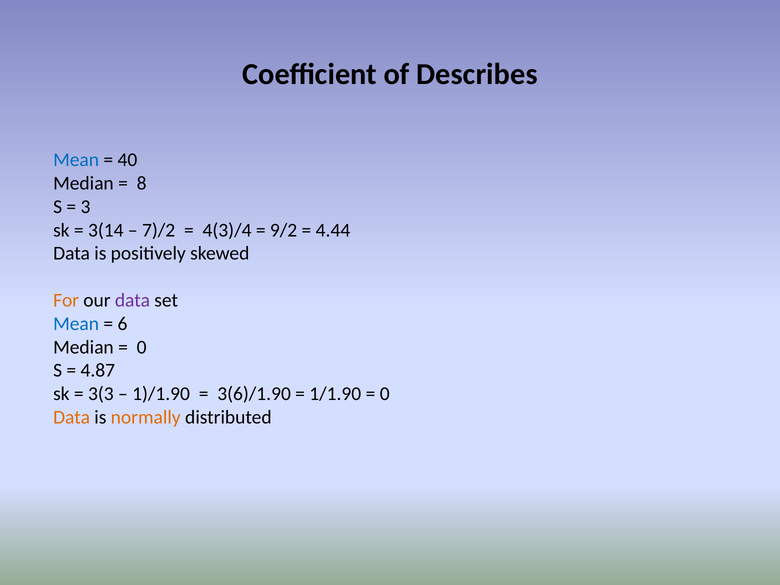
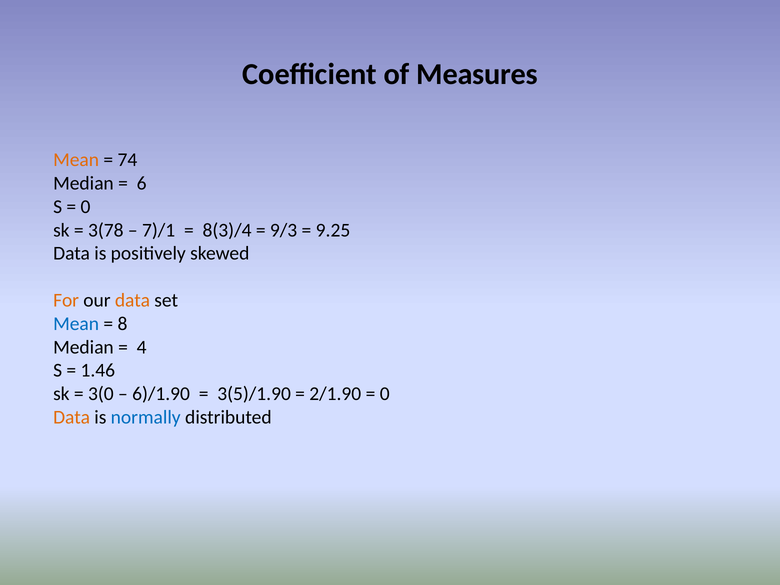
Describes: Describes -> Measures (477, 74)
Mean colour: blue -> orange (76, 160)
40: 40 -> 74 (127, 160)
8: 8 -> 6 (142, 183)
3: 3 -> 0 (85, 207)
3(14: 3(14 -> 3(78 (106, 230)
7)/2: 7)/2 -> 7)/1 (159, 230)
4(3)/4: 4(3)/4 -> 8(3)/4 (227, 230)
9/2: 9/2 -> 9/3 (284, 230)
4.44: 4.44 -> 9.25 (333, 230)
data colour: purple -> orange (132, 300)
6: 6 -> 8 (123, 324)
0: 0 -> 4 (142, 347)
4.87: 4.87 -> 1.46 (98, 370)
3(3: 3(3 -> 3(0 (101, 394)
1)/1.90: 1)/1.90 -> 6)/1.90 (161, 394)
3(6)/1.90: 3(6)/1.90 -> 3(5)/1.90 (254, 394)
1/1.90: 1/1.90 -> 2/1.90 (335, 394)
normally colour: orange -> blue (146, 417)
